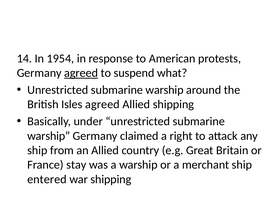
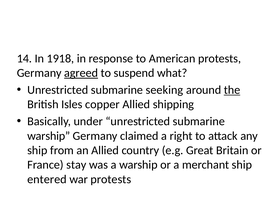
1954: 1954 -> 1918 (60, 58)
warship: warship -> seeking (164, 90)
the underline: none -> present (232, 90)
Isles agreed: agreed -> copper (102, 104)
war shipping: shipping -> protests (111, 179)
